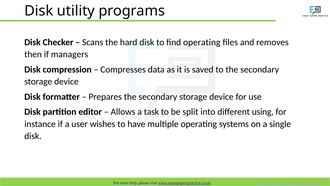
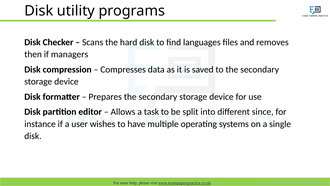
find operating: operating -> languages (202, 42)
using: using -> since (263, 112)
